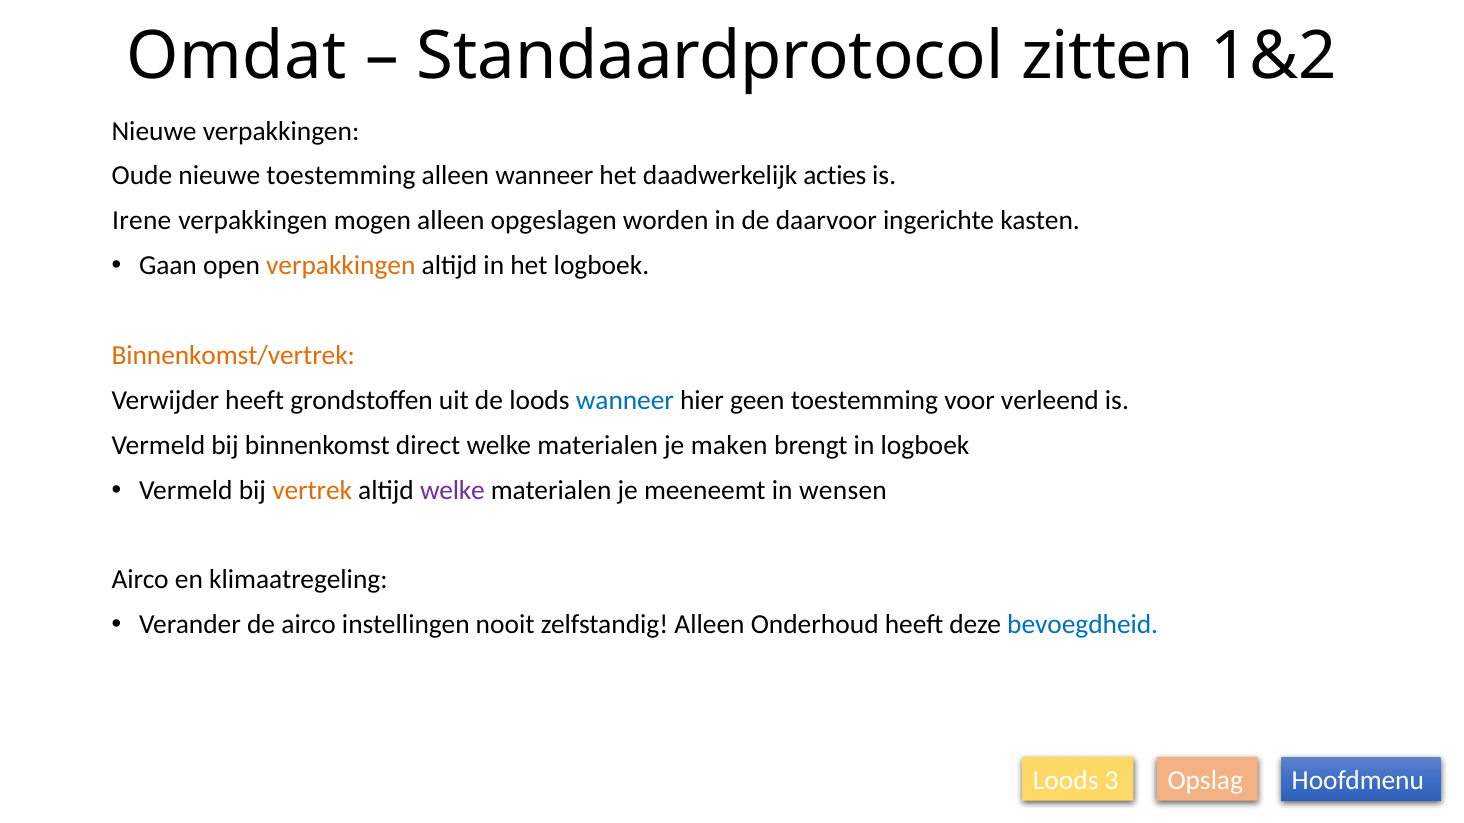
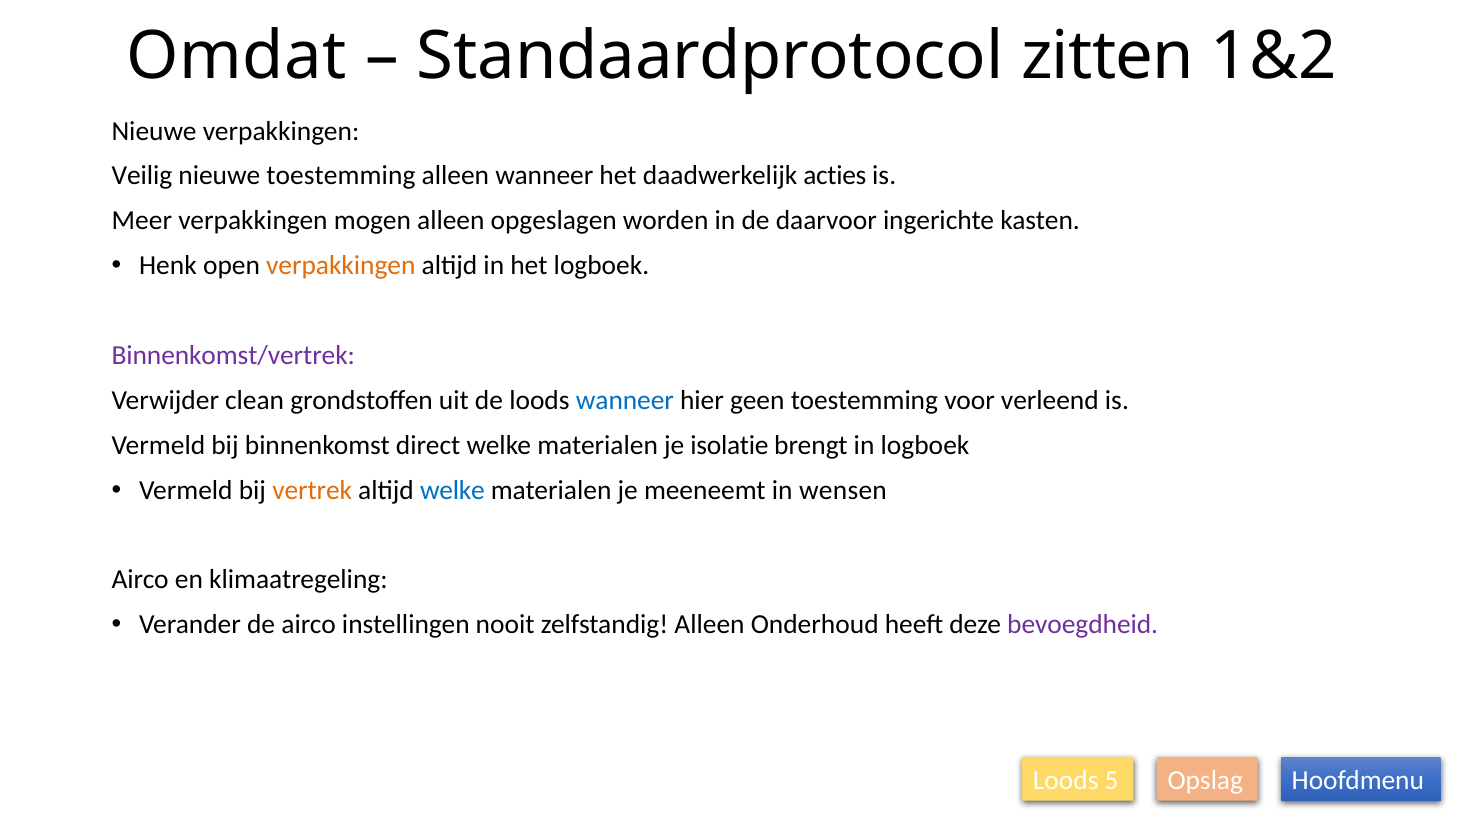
Oude: Oude -> Veilig (142, 176)
Irene: Irene -> Meer (142, 221)
Gaan: Gaan -> Henk (168, 266)
Binnenkomst/vertrek colour: orange -> purple (233, 356)
Verwijder heeft: heeft -> clean (255, 400)
maken: maken -> isolatie (729, 445)
welke colour: purple -> blue (452, 490)
bevoegdheid colour: blue -> purple (1083, 625)
3: 3 -> 5 (1112, 781)
